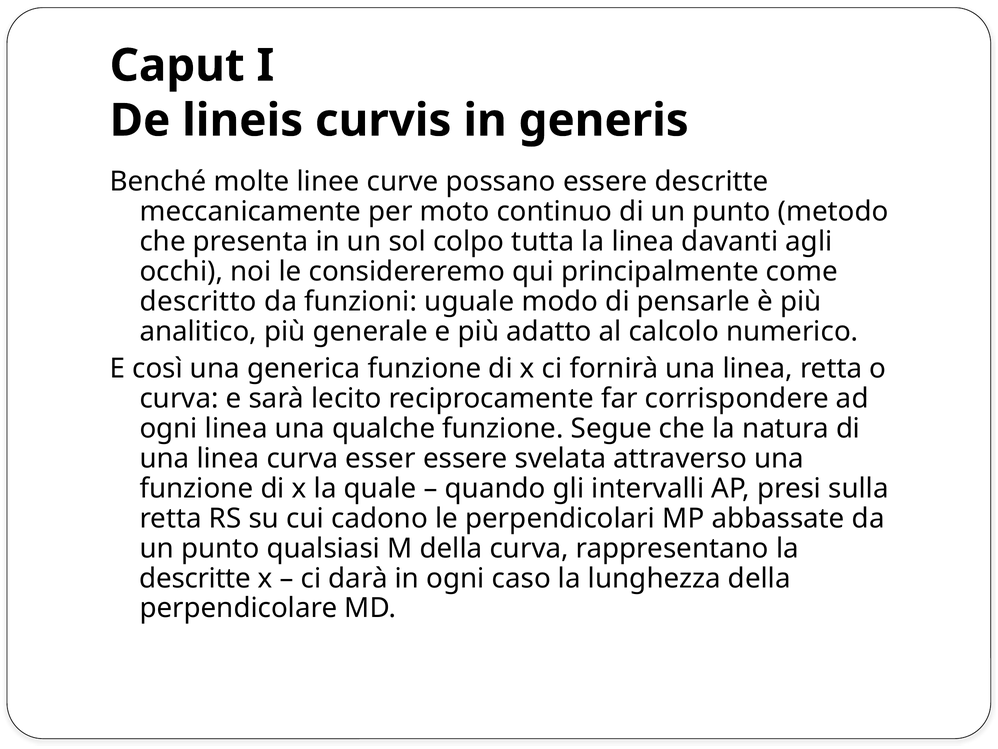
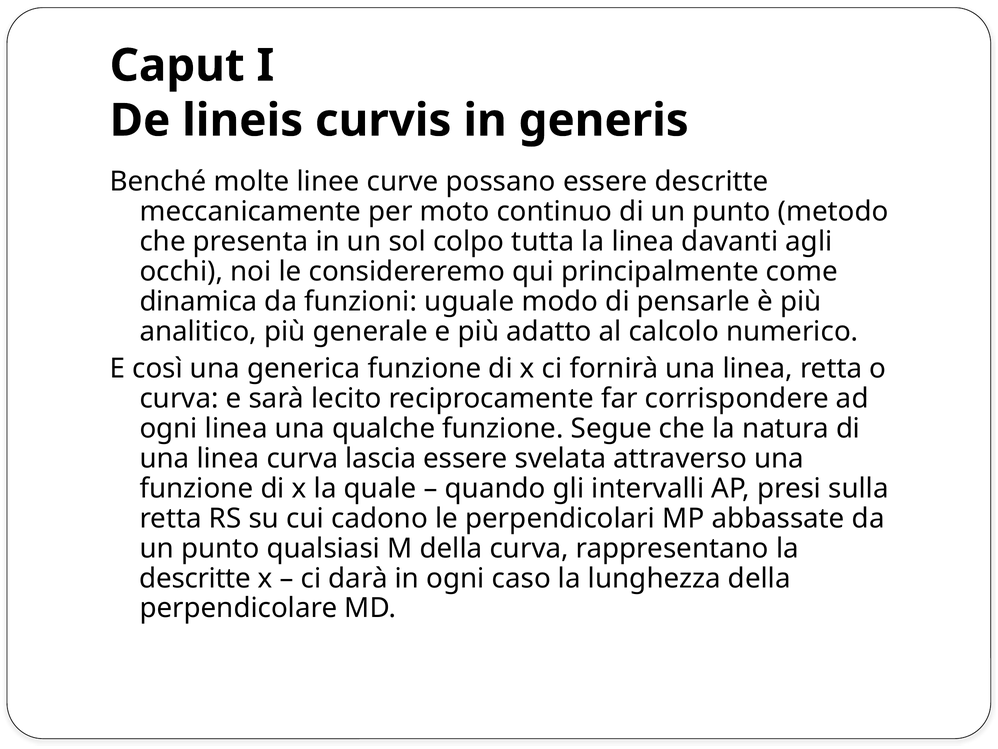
descritto: descritto -> dinamica (198, 301)
esser: esser -> lascia (381, 458)
